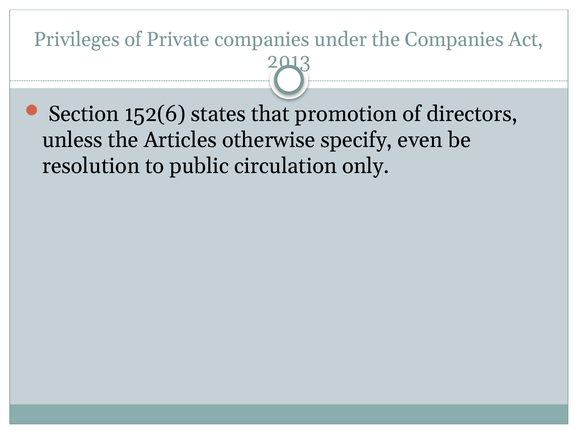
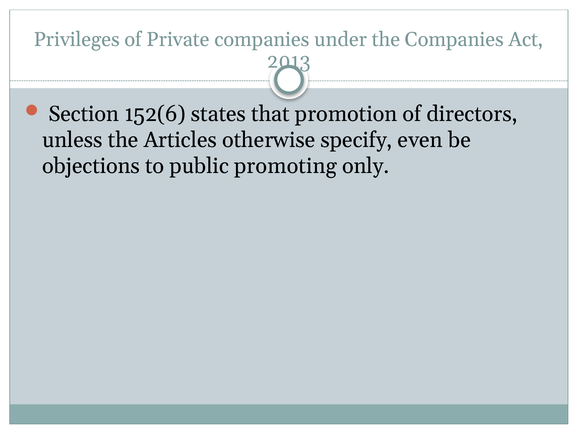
resolution: resolution -> objections (91, 166)
circulation: circulation -> promoting (285, 166)
